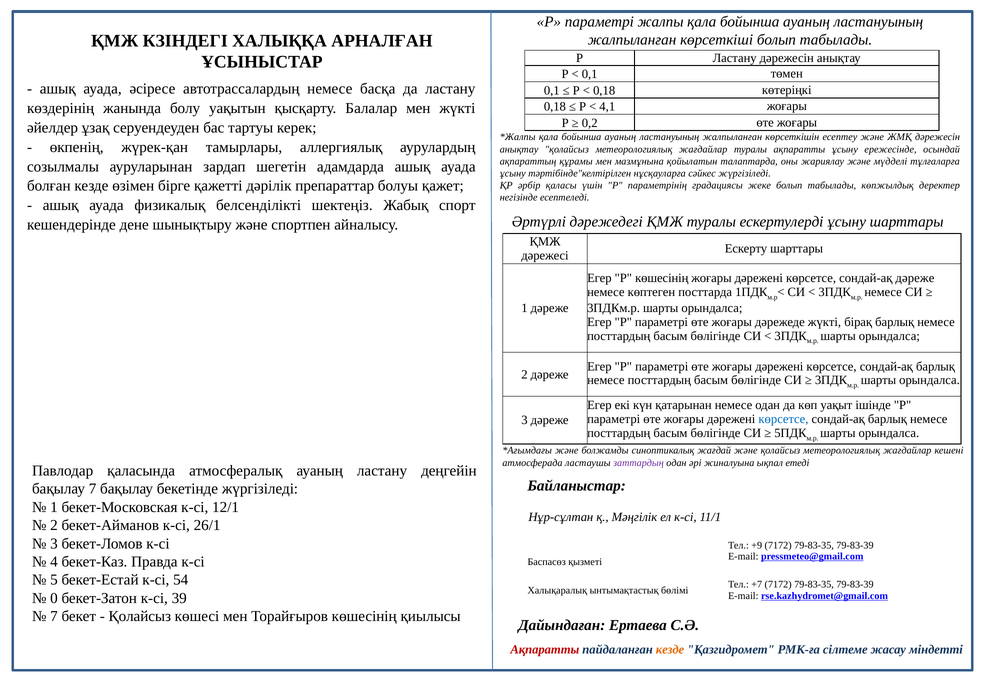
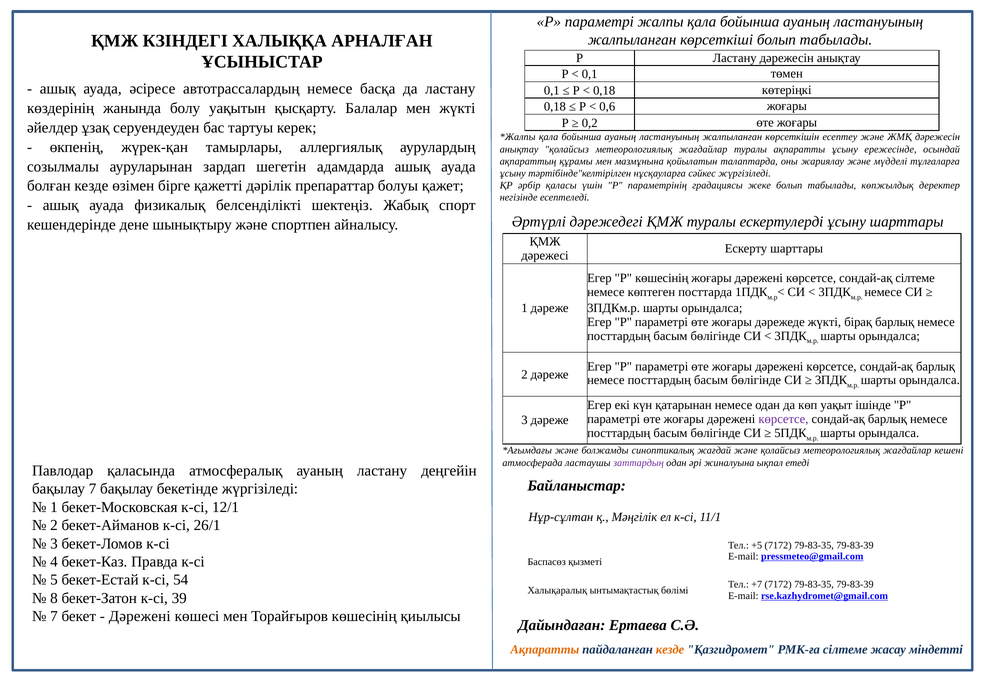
4,1: 4,1 -> 0,6 (607, 107)
сондай-ақ дәреже: дәреже -> сілтеме (915, 278)
көрсетсе colour: blue -> purple (783, 419)
+9: +9 -> +5 (757, 545)
0: 0 -> 8 (54, 598)
Қолайсыз: Қолайсыз -> Дәрежені (140, 616)
Ақпаратты colour: red -> orange (545, 649)
